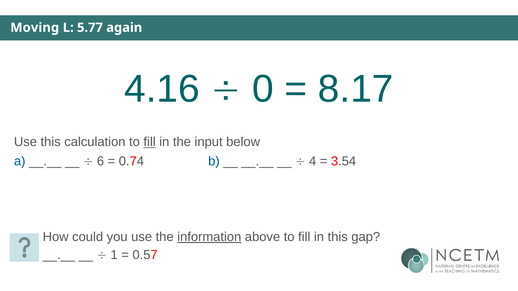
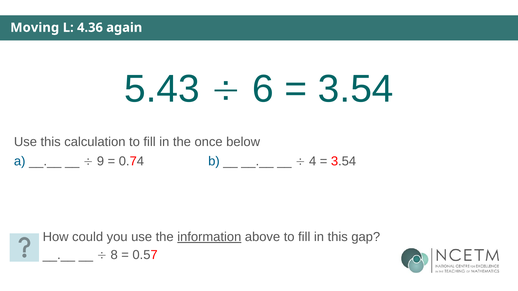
5.77: 5.77 -> 4.36 (90, 28)
4.16: 4.16 -> 5.43 (162, 89)
0: 0 -> 6 (263, 89)
8.17: 8.17 -> 3.54 (356, 89)
fill underline: present -> none (150, 142)
input: input -> once (209, 142)
6: 6 -> 9 (100, 162)
1: 1 -> 8 (114, 255)
